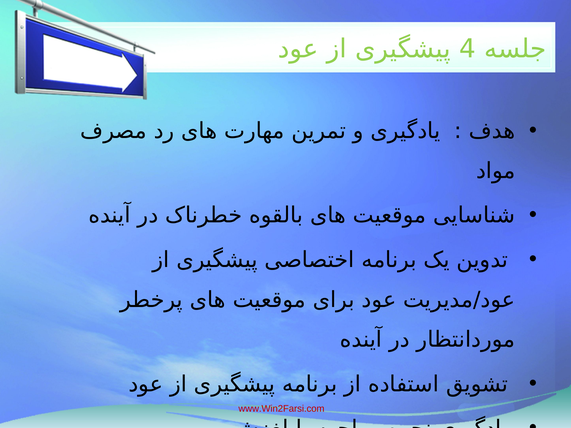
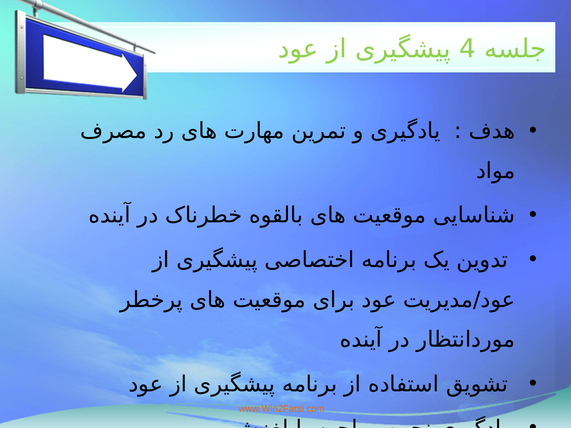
www.Win2Farsi.com colour: red -> orange (281, 409)
